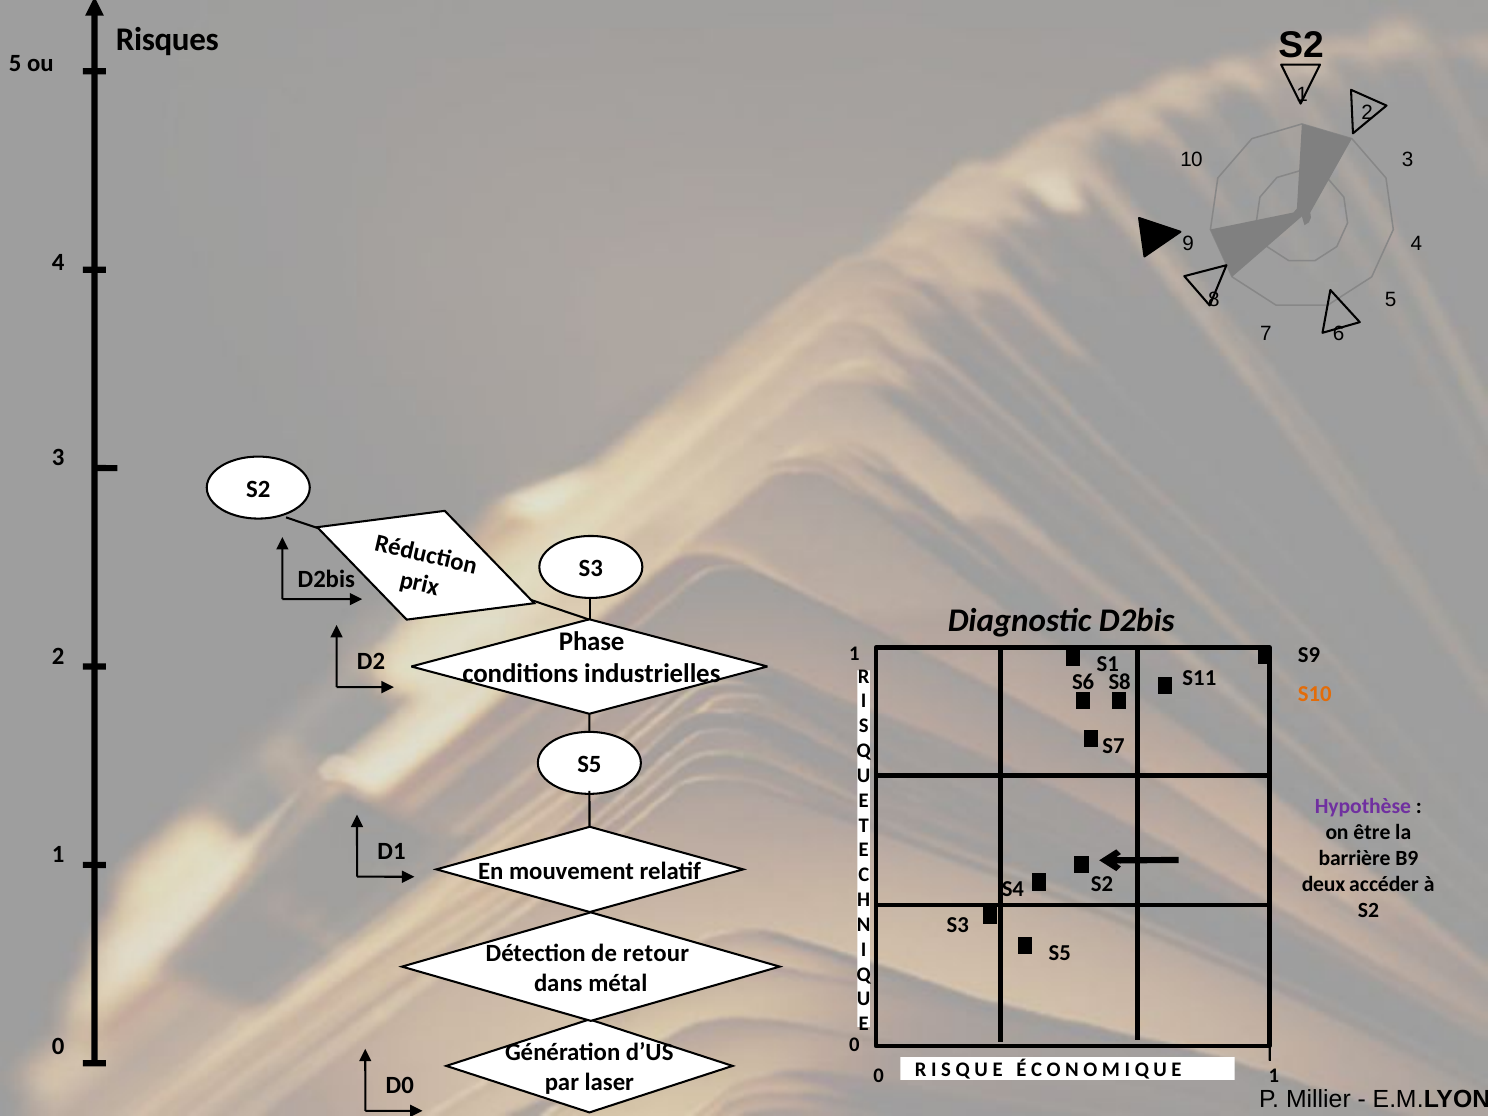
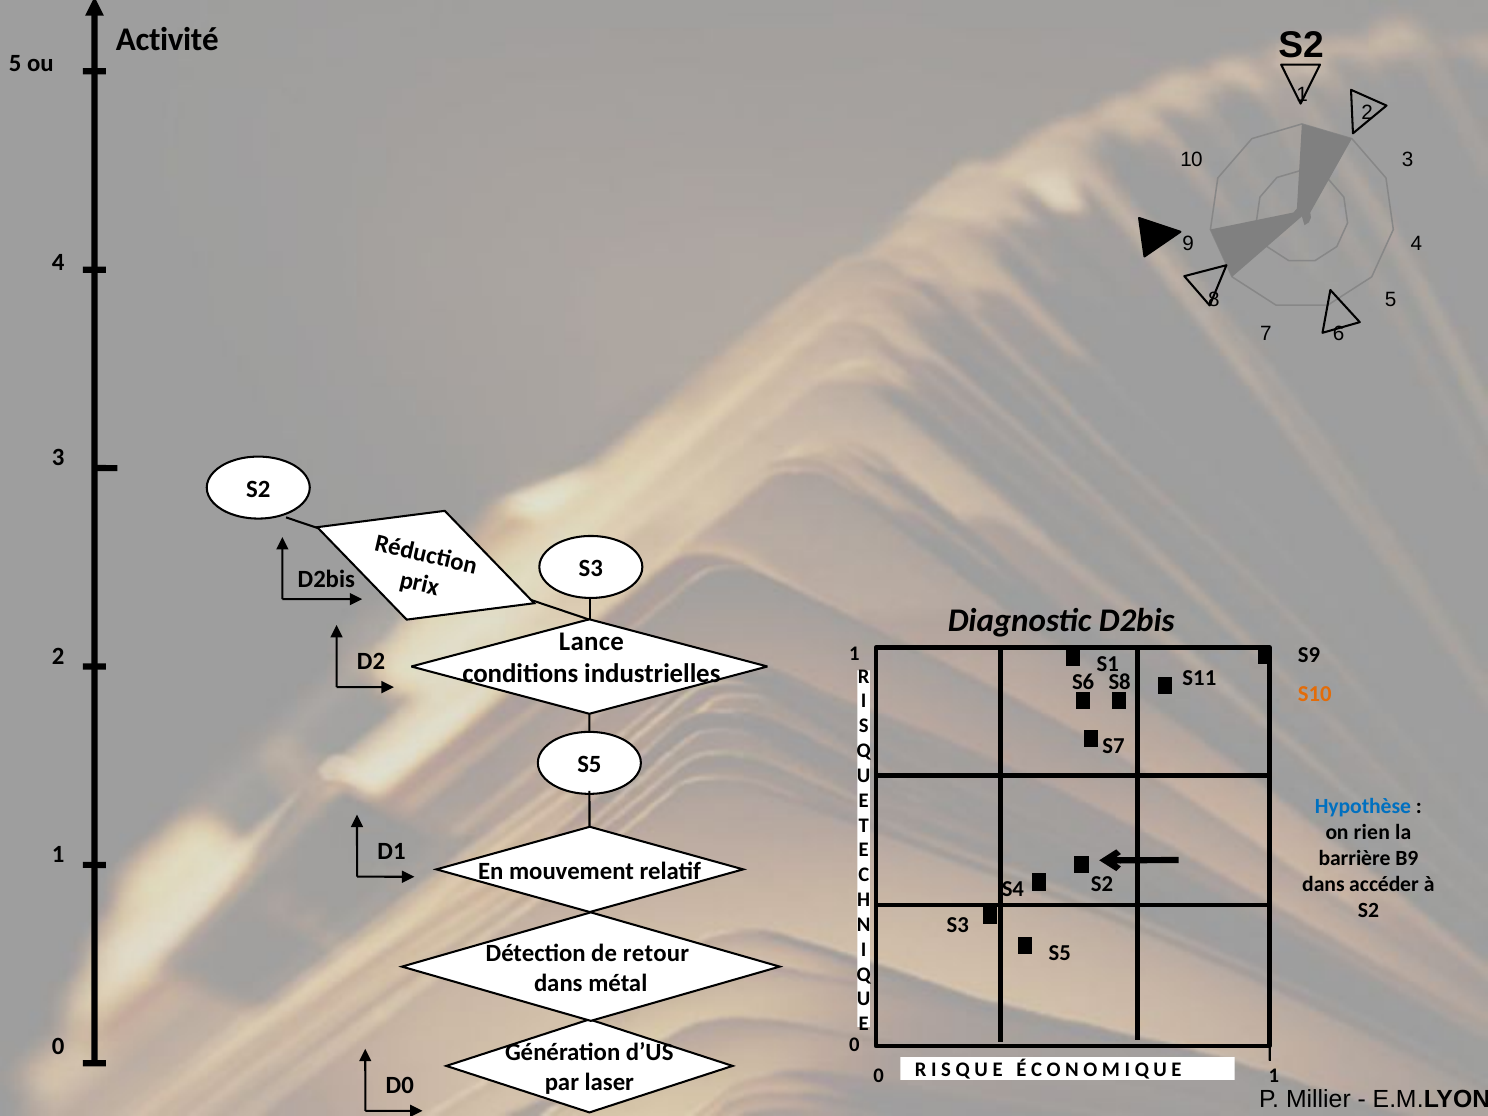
Risques: Risques -> Activité (167, 40)
Phase: Phase -> Lance (591, 641)
Hypothèse colour: purple -> blue (1363, 806)
être: être -> rien (1372, 832)
deux: deux -> dans (1323, 884)
